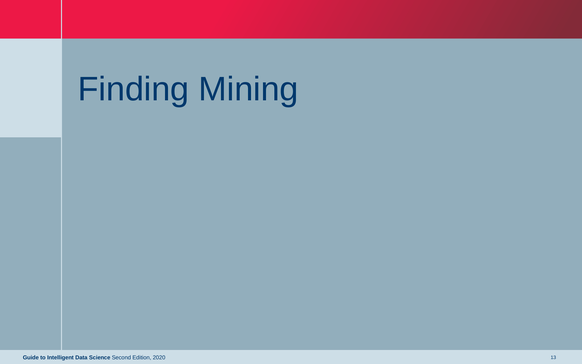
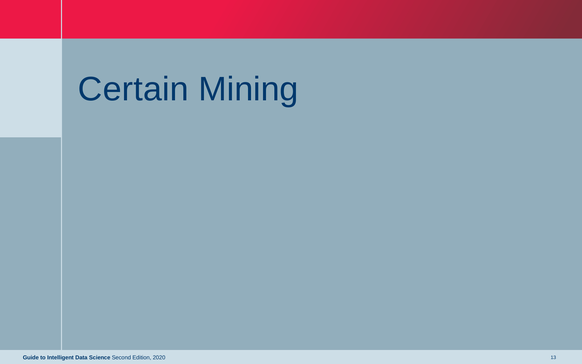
Finding: Finding -> Certain (133, 89)
